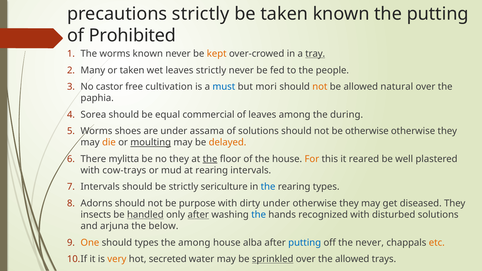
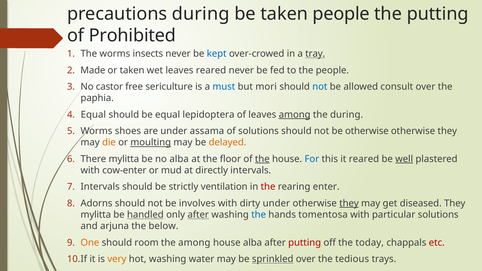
precautions strictly: strictly -> during (201, 14)
taken known: known -> people (341, 14)
worms known: known -> insects (148, 54)
kept colour: orange -> blue (217, 54)
Many: Many -> Made (93, 70)
leaves strictly: strictly -> reared (211, 70)
cultivation: cultivation -> sericulture (169, 87)
not colour: orange -> blue (320, 87)
natural: natural -> consult (397, 87)
Sorea: Sorea -> Equal (93, 115)
commercial: commercial -> lepidoptera (208, 115)
among underline: none -> present (295, 115)
no they: they -> alba (179, 159)
the underline: present -> none (210, 159)
the underline: none -> present (262, 159)
For colour: orange -> blue (312, 159)
well underline: none -> present (404, 159)
cow-trays: cow-trays -> cow-enter (124, 170)
at rearing: rearing -> directly (212, 170)
sericulture: sericulture -> ventilation (224, 187)
the colour: blue -> red (268, 187)
rearing types: types -> enter (326, 187)
purpose: purpose -> involves (197, 203)
they underline: none -> present (349, 203)
insects: insects -> mylitta (96, 215)
recognized: recognized -> tomentosa (323, 215)
disturbed: disturbed -> particular (394, 215)
should types: types -> room (147, 243)
putting colour: blue -> red (305, 243)
the never: never -> today (370, 243)
etc colour: orange -> red (437, 243)
hot secreted: secreted -> washing (168, 259)
the allowed: allowed -> tedious (352, 259)
